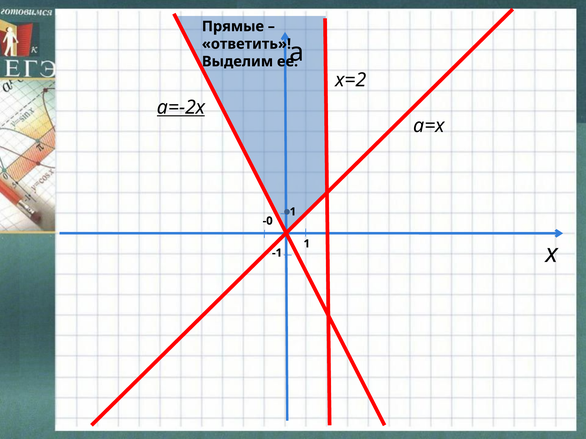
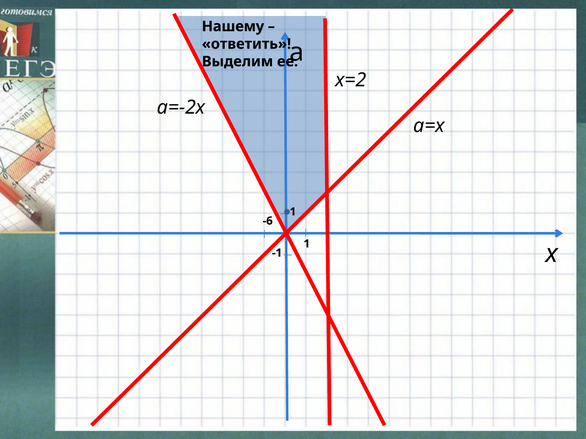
Прямые: Прямые -> Нашему (233, 26)
а=-2х underline: present -> none (181, 108)
-0: -0 -> -6 (268, 221)
